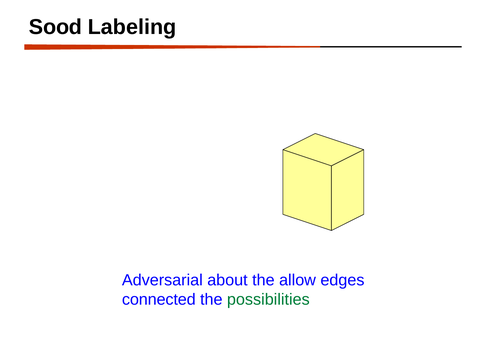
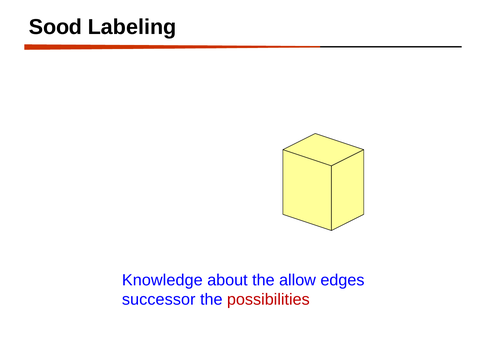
Adversarial: Adversarial -> Knowledge (162, 280)
connected: connected -> successor (159, 299)
possibilities colour: green -> red (268, 299)
